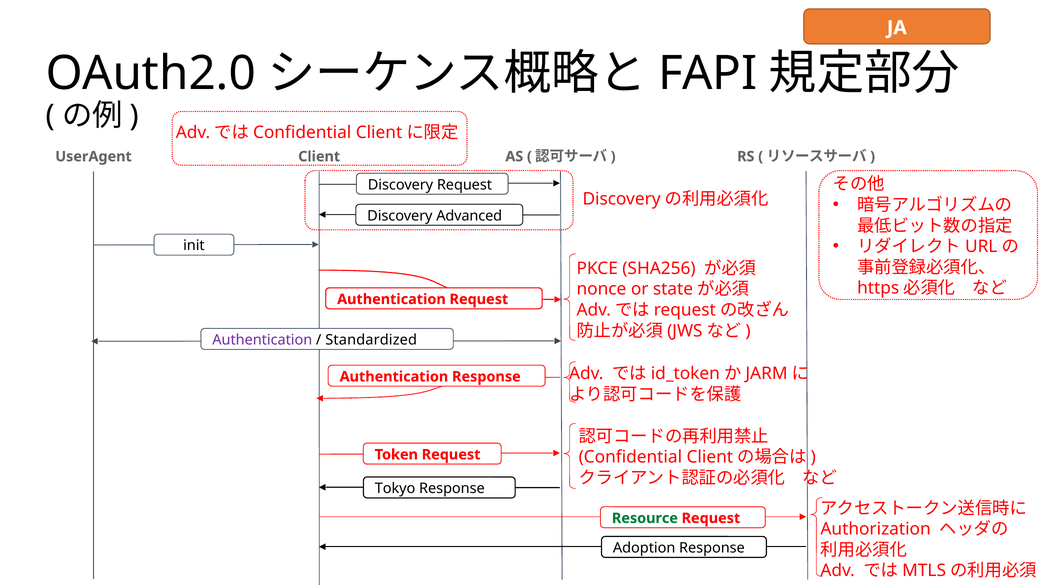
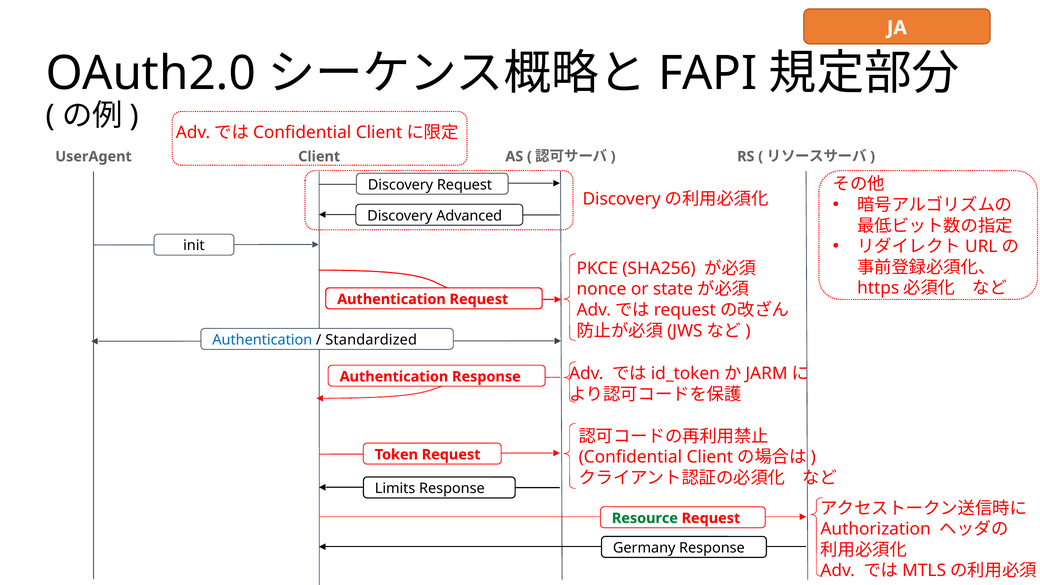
Authentication colour: purple -> blue (262, 340)
Tokyo: Tokyo -> Limits (395, 488)
Adoption: Adoption -> Germany (644, 548)
